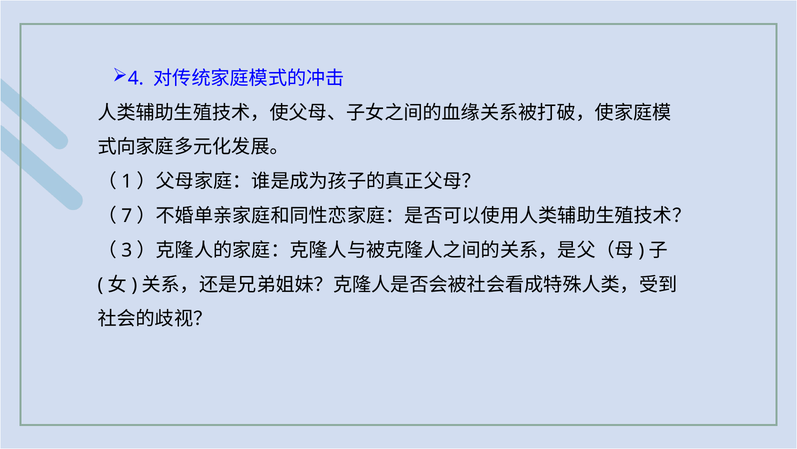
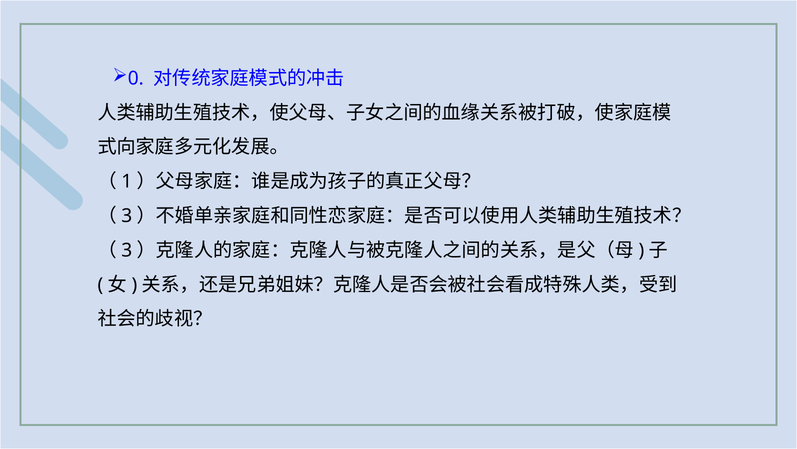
4: 4 -> 0 (136, 78)
7: 7 -> 3 (127, 216)
